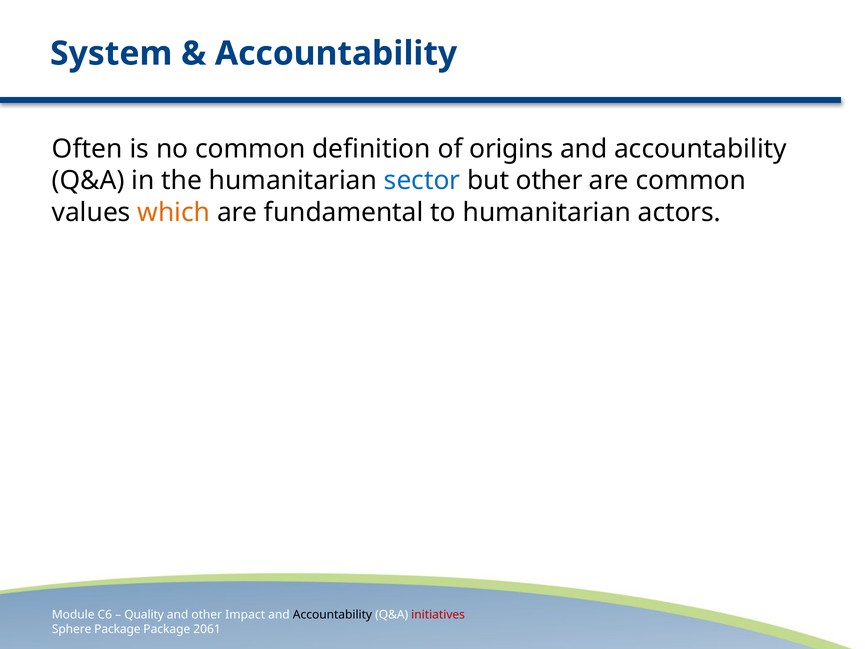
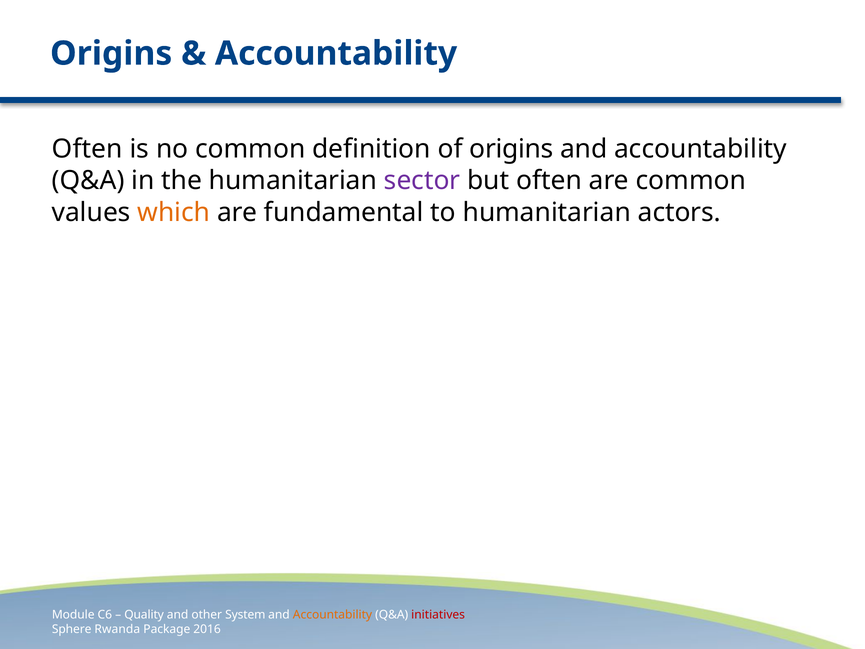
System: System -> Origins (111, 53)
sector colour: blue -> purple (422, 181)
but other: other -> often (549, 181)
Impact: Impact -> System (245, 614)
Accountability colour: black -> orange (332, 614)
Sphere Package: Package -> Rwanda (117, 629)
2061: 2061 -> 2016 (207, 629)
